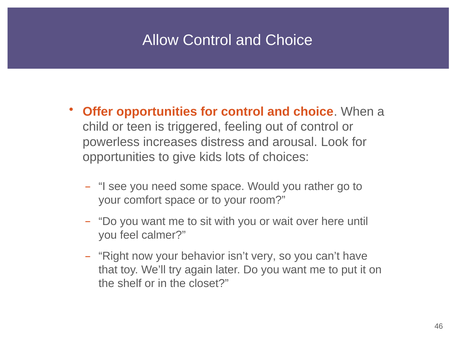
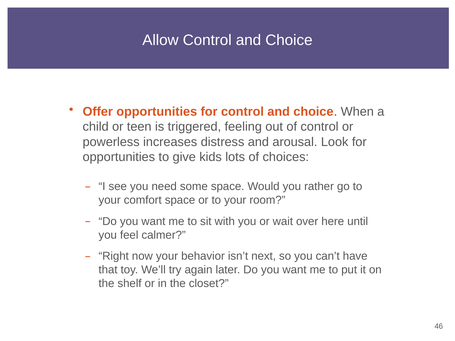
very: very -> next (264, 256)
